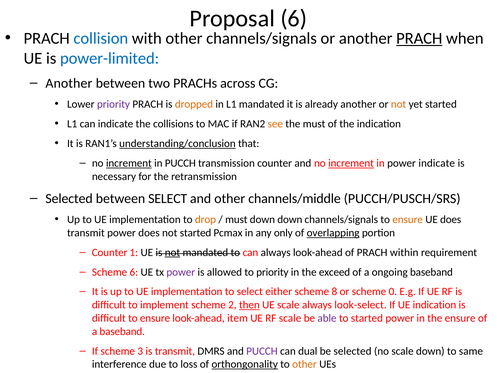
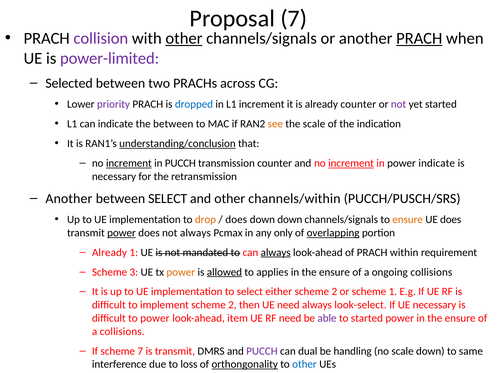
Proposal 6: 6 -> 7 (294, 19)
collision colour: blue -> purple (101, 38)
other underline: none -> present (184, 38)
power-limited colour: blue -> purple (110, 58)
Another: Another -> Selected (69, 83)
dropped colour: orange -> blue (194, 104)
L1 mandated: mandated -> increment (262, 104)
already another: another -> counter (358, 104)
not colour: orange -> purple (399, 104)
the collisions: collisions -> between (173, 124)
the must: must -> scale (314, 124)
Selected: Selected -> Another (69, 198)
channels/middle: channels/middle -> channels/within (294, 198)
must: must -> does (236, 219)
power underline: none -> present (122, 233)
not started: started -> always (195, 233)
Counter: Counter -> Already (109, 252)
not underline: present -> none (172, 252)
always underline: none -> present (276, 252)
Scheme 6: 6 -> 3 (134, 272)
power colour: purple -> orange (181, 272)
allowed underline: none -> present (224, 272)
to priority: priority -> applies (272, 272)
exceed: exceed -> ensure (334, 272)
ongoing baseband: baseband -> collisions (431, 272)
either scheme 8: 8 -> 2 (334, 291)
scheme 0: 0 -> 1 (393, 291)
then underline: present -> none (249, 305)
UE scale: scale -> need (288, 305)
UE indication: indication -> necessary (434, 305)
difficult to ensure: ensure -> power (155, 318)
RF scale: scale -> need (290, 318)
a baseband: baseband -> collisions (122, 331)
scheme 3: 3 -> 7 (140, 351)
be selected: selected -> handling (353, 351)
other colour: orange -> blue (304, 364)
